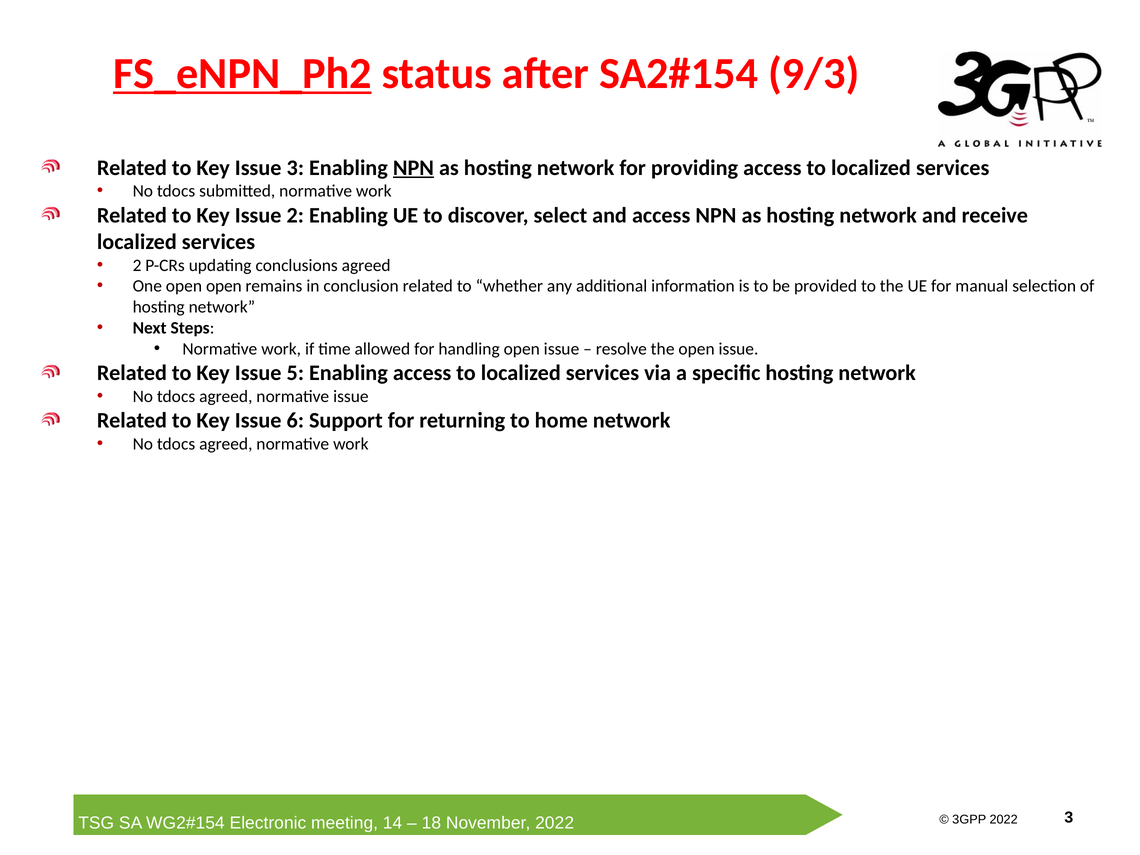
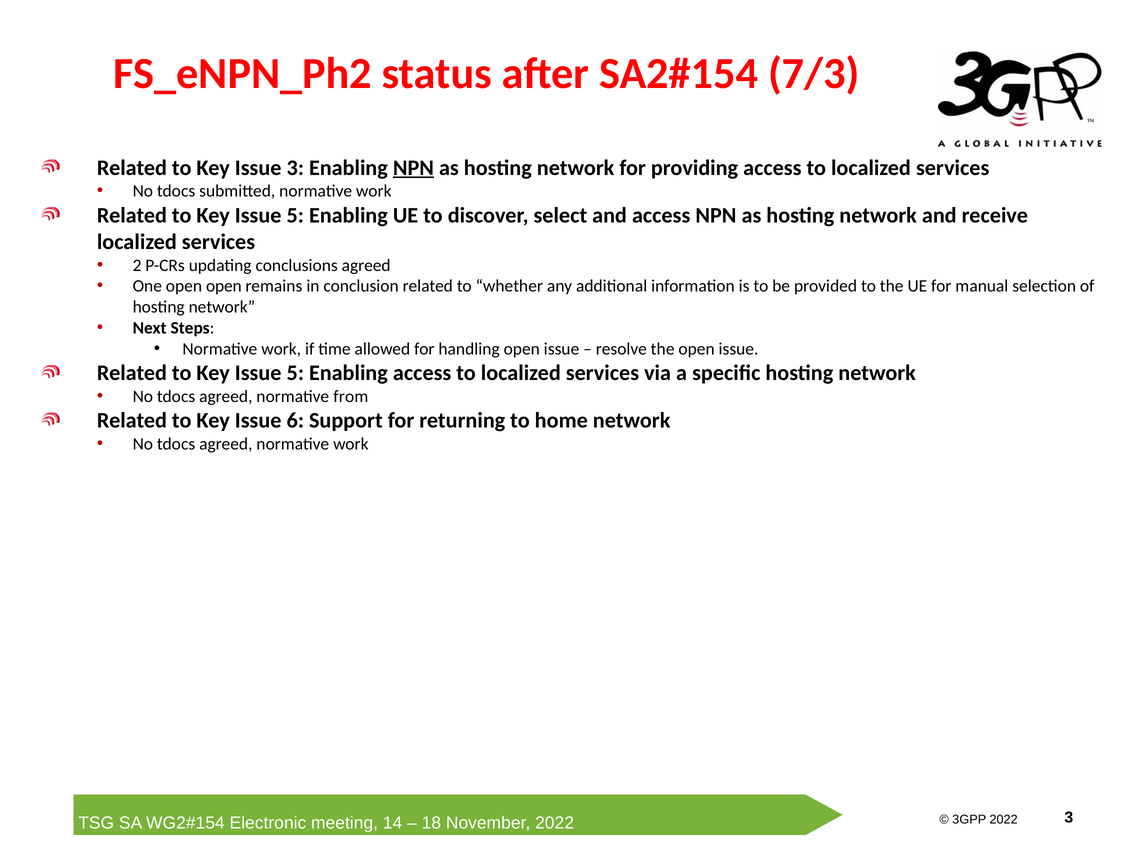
FS_eNPN_Ph2 underline: present -> none (242, 74)
9/3: 9/3 -> 7/3 (814, 74)
2: 2 -> 5 (295, 215)
normative issue: issue -> from (351, 396)
